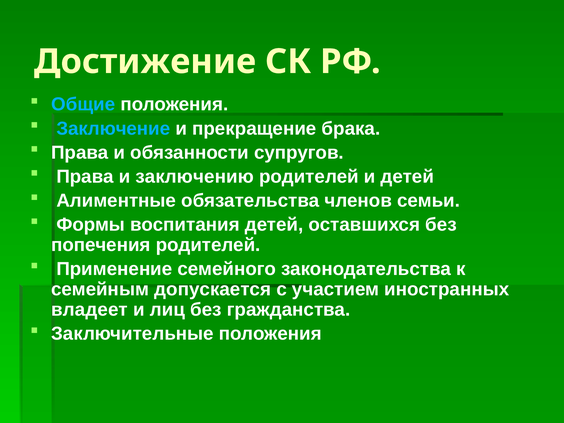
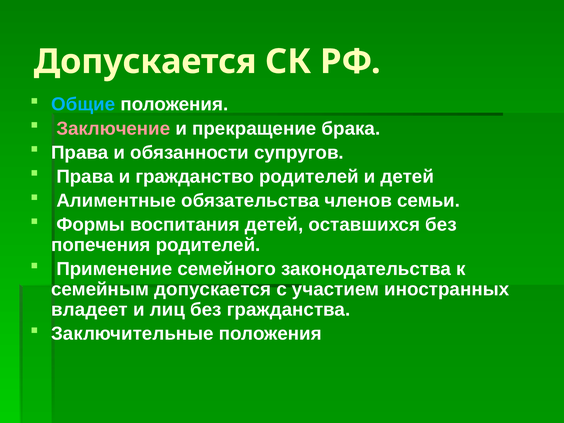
Достижение: Достижение -> Допускается (145, 62)
Заключение colour: light blue -> pink (113, 128)
заключению: заключению -> гражданство (195, 177)
